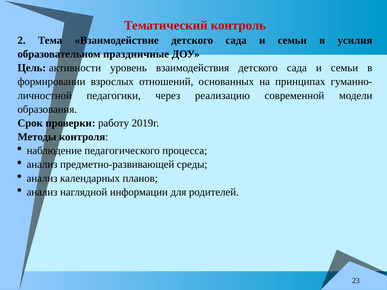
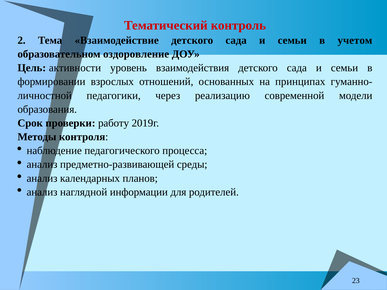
усилия: усилия -> учетом (355, 40)
праздничные: праздничные -> оздоровление (136, 54)
